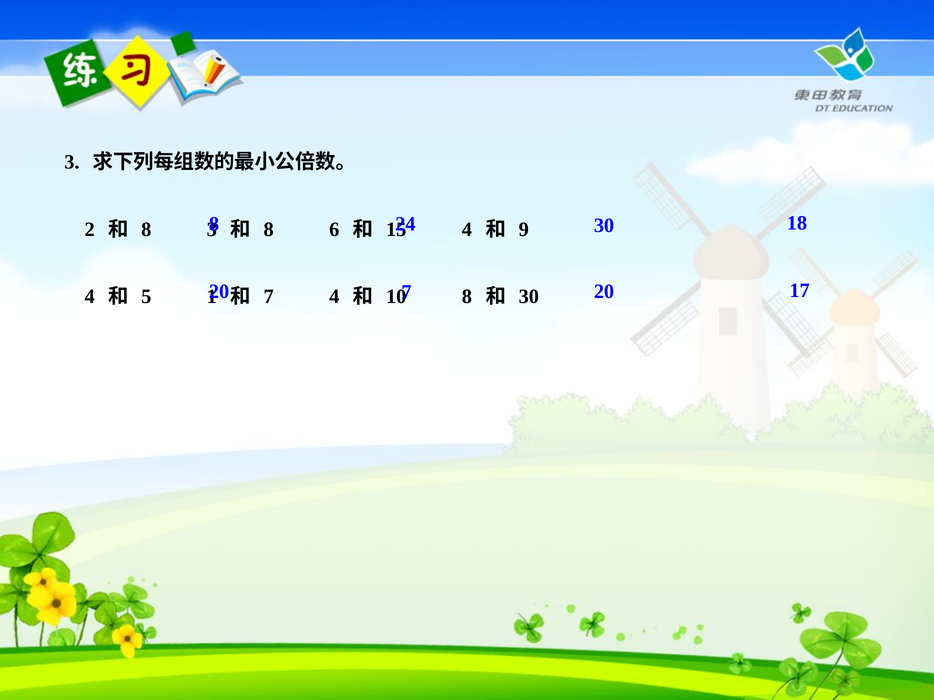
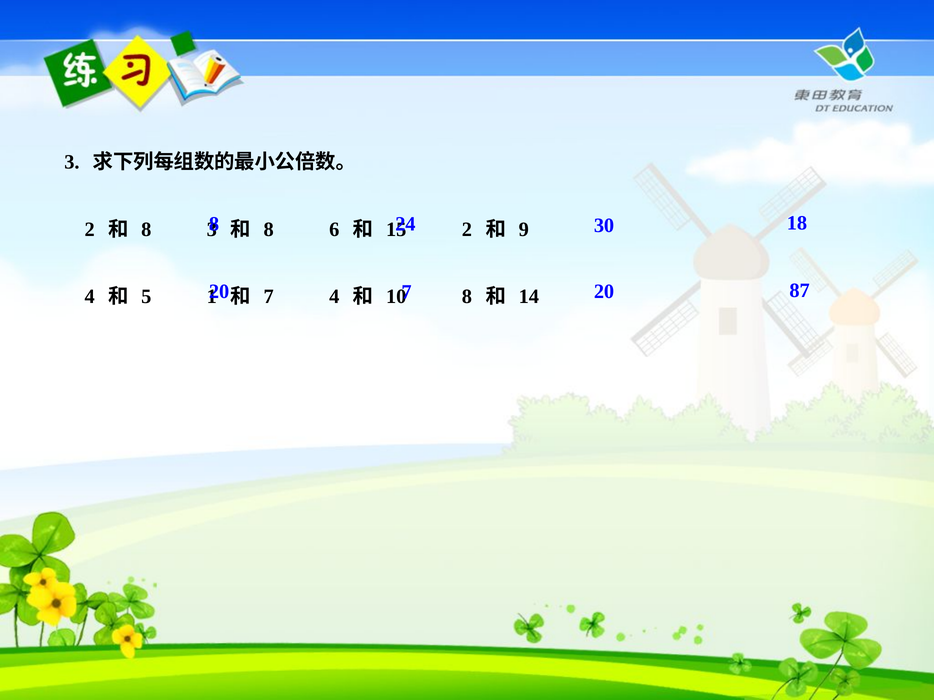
4: 4 -> 2 (467, 230)
17: 17 -> 87 (800, 291)
30: 30 -> 14 (529, 297)
